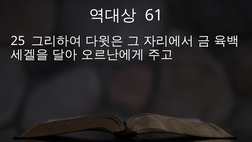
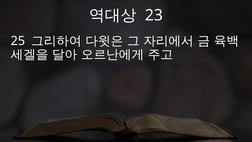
61: 61 -> 23 (154, 15)
